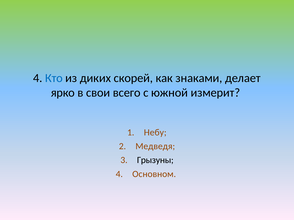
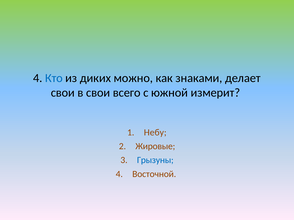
скорей: скорей -> можно (133, 78)
ярко: ярко -> свои (63, 93)
Медведя: Медведя -> Жировые (155, 147)
Грызуны colour: black -> blue (155, 160)
Основном: Основном -> Восточной (154, 174)
